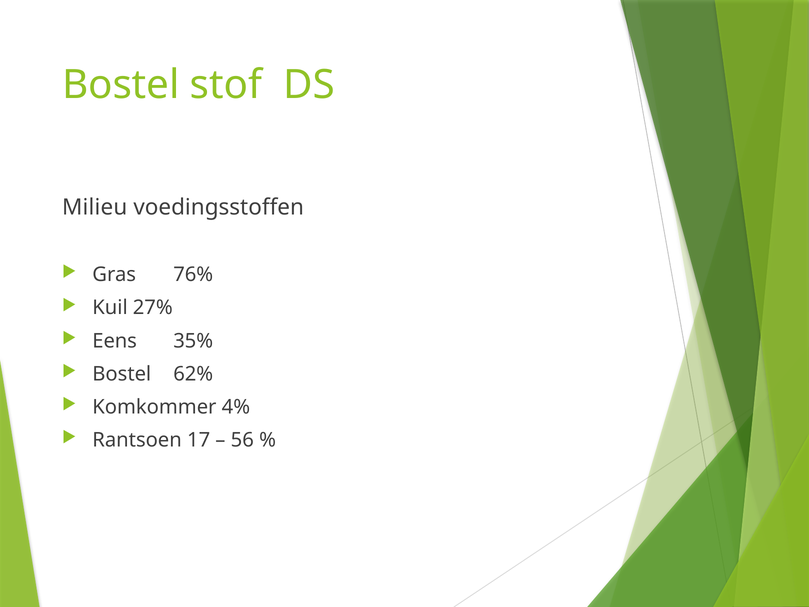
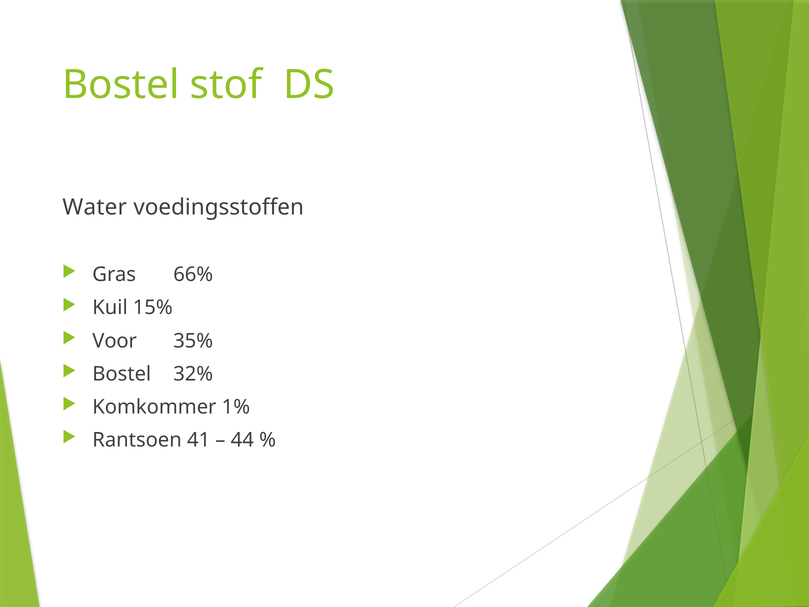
Milieu: Milieu -> Water (95, 207)
76%: 76% -> 66% (193, 275)
27%: 27% -> 15% (153, 308)
Eens: Eens -> Voor (115, 341)
62%: 62% -> 32% (193, 374)
4%: 4% -> 1% (236, 407)
17: 17 -> 41 (199, 440)
56: 56 -> 44 (242, 440)
